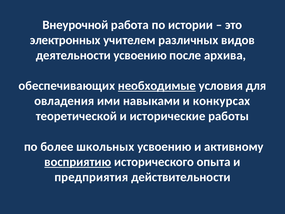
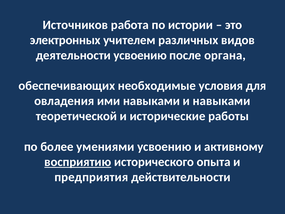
Внеурочной: Внеурочной -> Источников (75, 25)
архива: архива -> органа (225, 55)
необходимые underline: present -> none (157, 86)
и конкурсах: конкурсах -> навыками (222, 101)
школьных: школьных -> умениями (105, 146)
